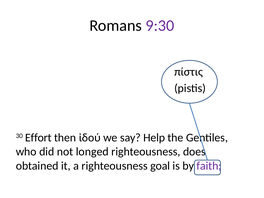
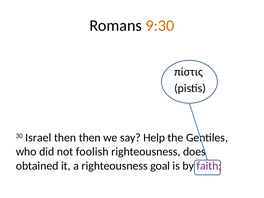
9:30 colour: purple -> orange (160, 26)
Effort: Effort -> Israel (38, 138)
then ἰδού: ἰδού -> then (90, 138)
longed: longed -> foolish (92, 152)
